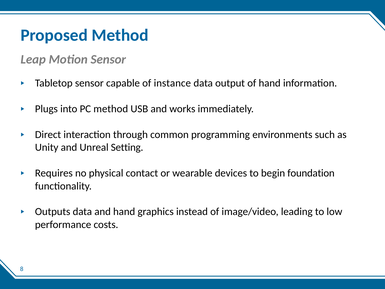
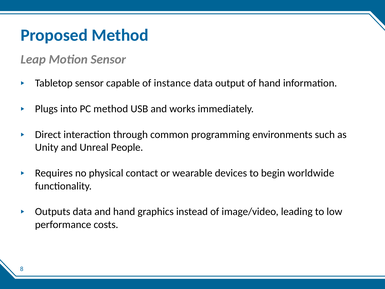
Setting: Setting -> People (127, 147)
foundation: foundation -> worldwide (311, 173)
